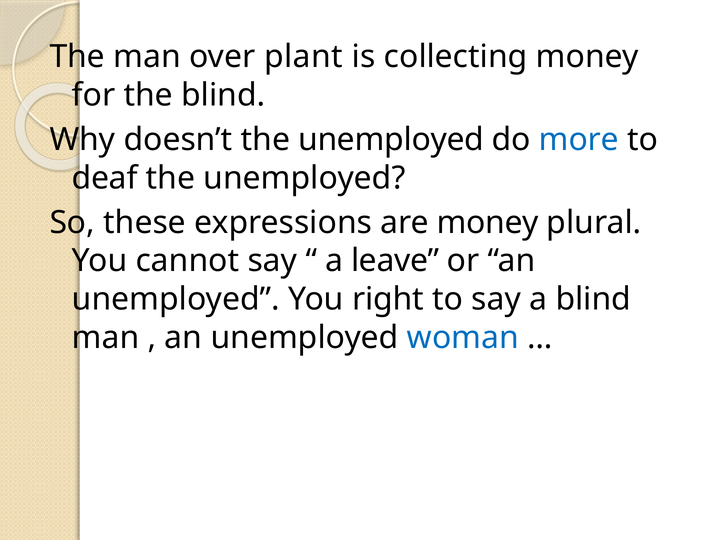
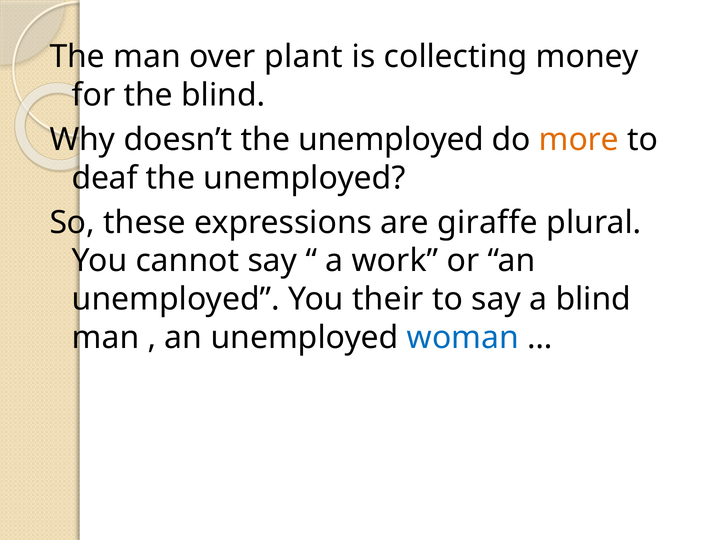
more colour: blue -> orange (579, 139)
are money: money -> giraffe (488, 222)
leave: leave -> work (395, 261)
right: right -> their (388, 299)
